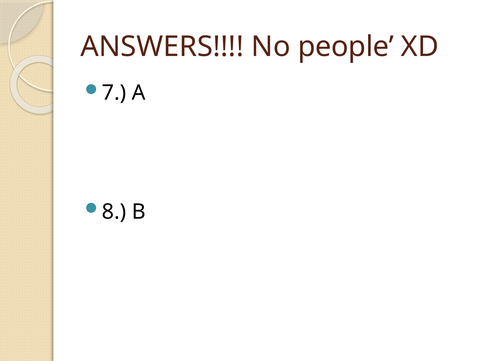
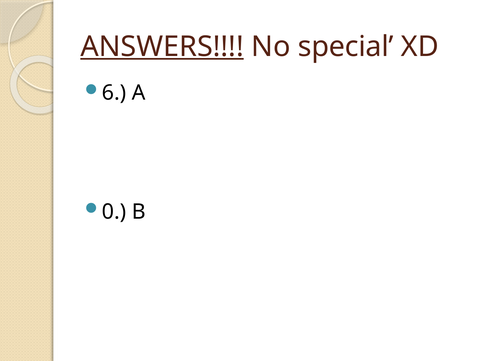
ANSWERS underline: none -> present (162, 47)
people: people -> special (346, 47)
7: 7 -> 6 (114, 93)
8: 8 -> 0 (114, 212)
